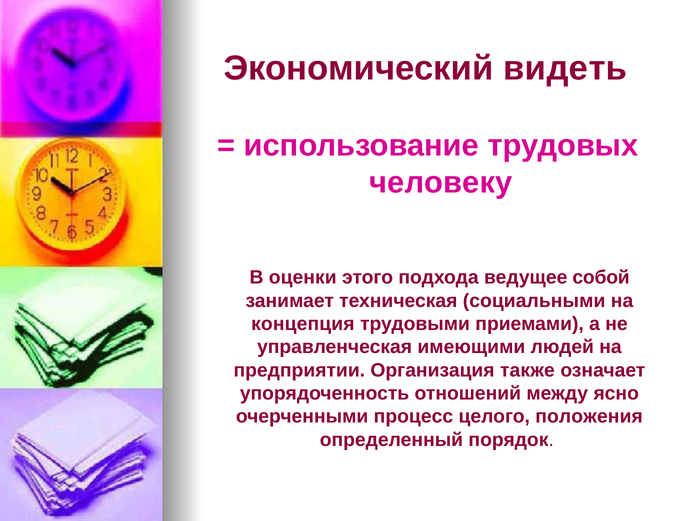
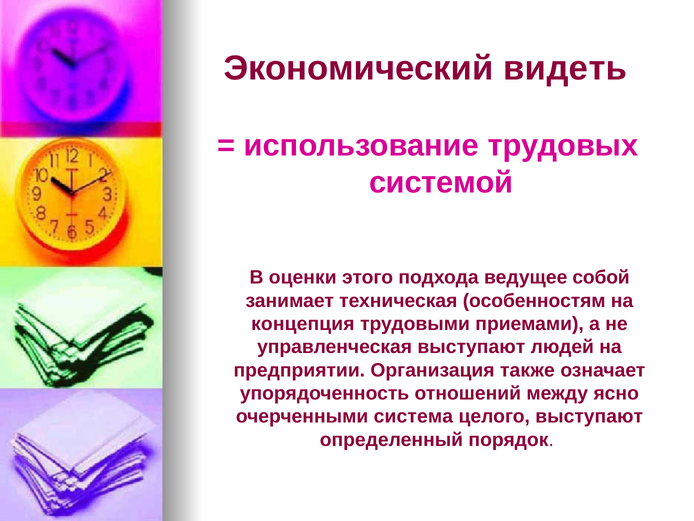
человеку: человеку -> системой (441, 183)
социальными: социальными -> особенностям (534, 300)
управленческая имеющими: имеющими -> выступают (471, 347)
процесс: процесс -> система (413, 416)
целого положения: положения -> выступают (589, 416)
